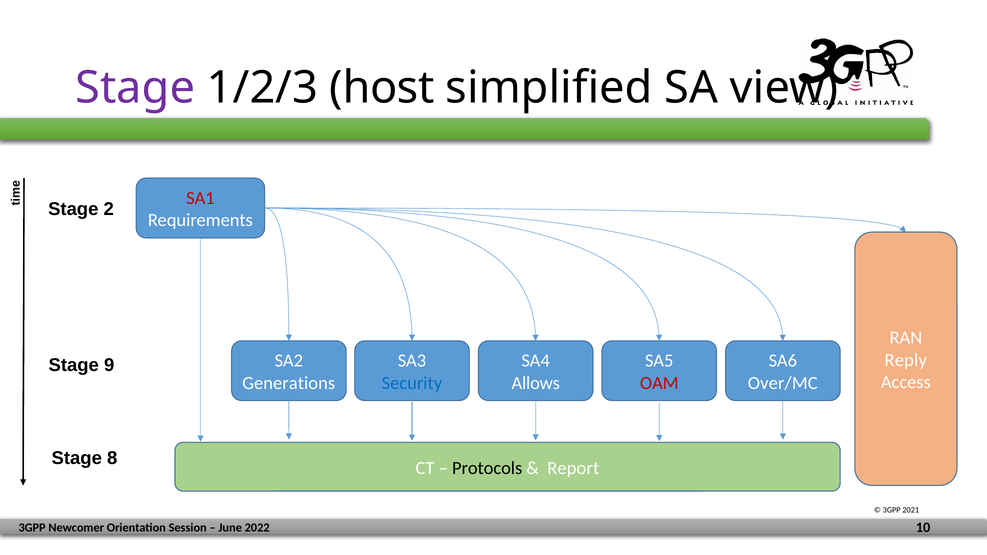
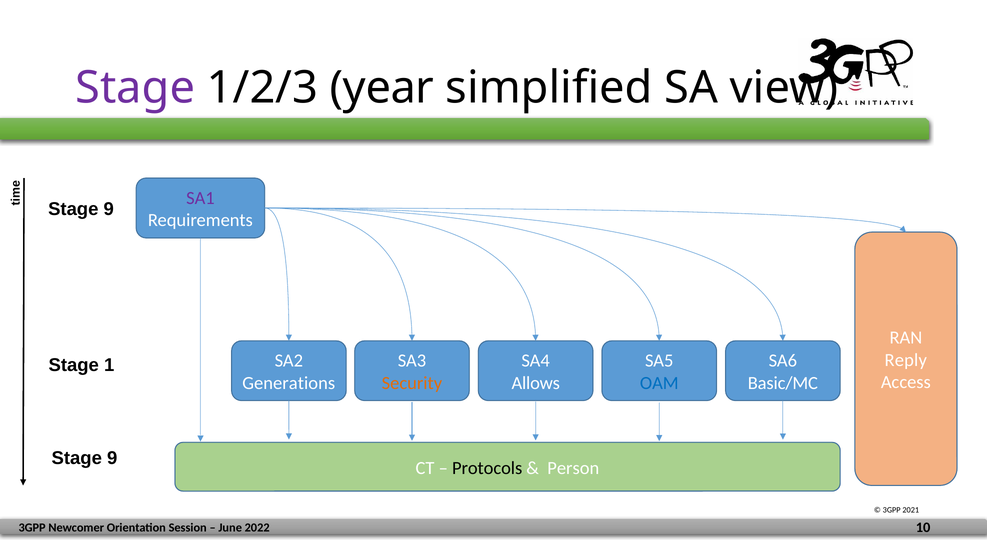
host: host -> year (382, 88)
SA1 colour: red -> purple (200, 198)
2: 2 -> 9 (109, 209)
9: 9 -> 1 (109, 365)
Security colour: blue -> orange (412, 383)
OAM colour: red -> blue (659, 383)
Over/MC: Over/MC -> Basic/MC (783, 383)
8: 8 -> 9 (112, 458)
Report: Report -> Person (573, 468)
